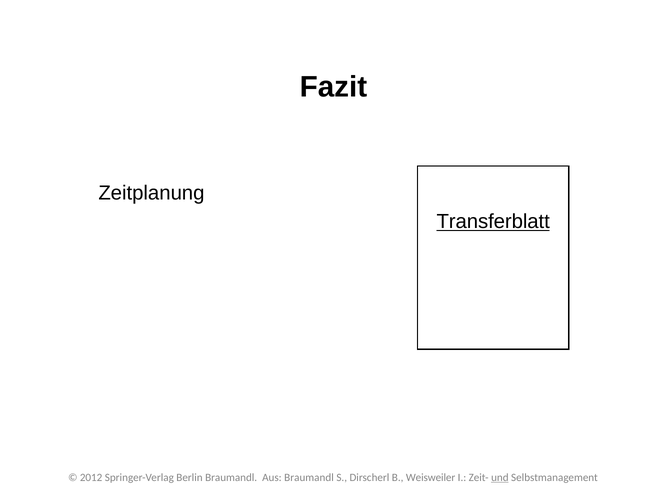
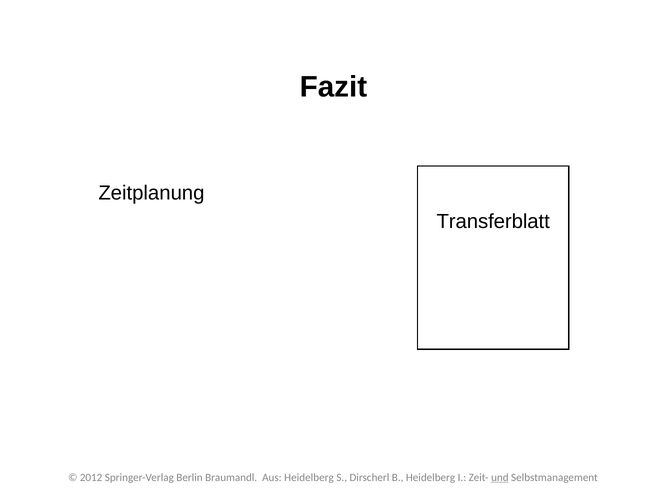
Transferblatt underline: present -> none (493, 222)
Aus Braumandl: Braumandl -> Heidelberg (309, 478)
B Weisweiler: Weisweiler -> Heidelberg (431, 478)
